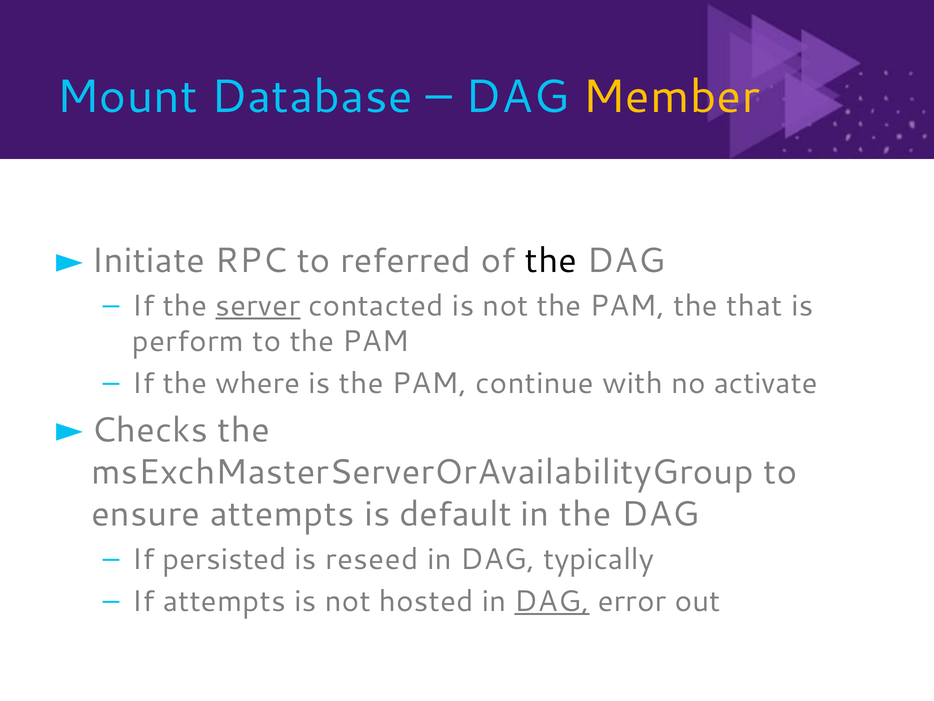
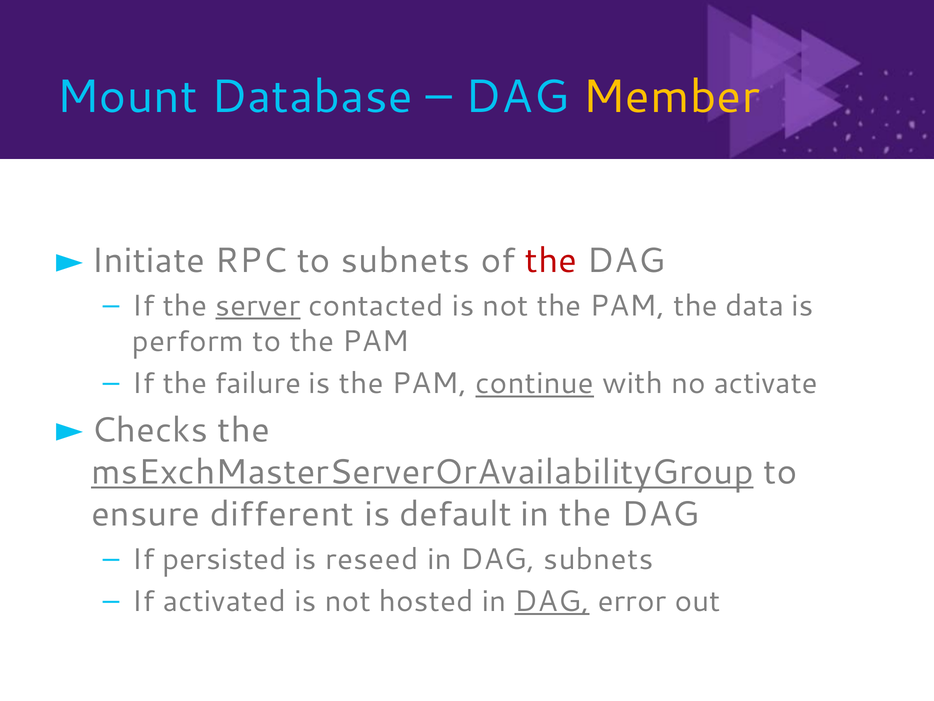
to referred: referred -> subnets (405, 261)
the colour: black -> red (551, 261)
that: that -> data (755, 306)
where: where -> failure (258, 383)
continue underline: none -> present (535, 383)
msExchMasterServerOrAvailabilityGroup underline: none -> present (422, 472)
ensure attempts: attempts -> different (282, 514)
DAG typically: typically -> subnets (599, 559)
If attempts: attempts -> activated (224, 601)
